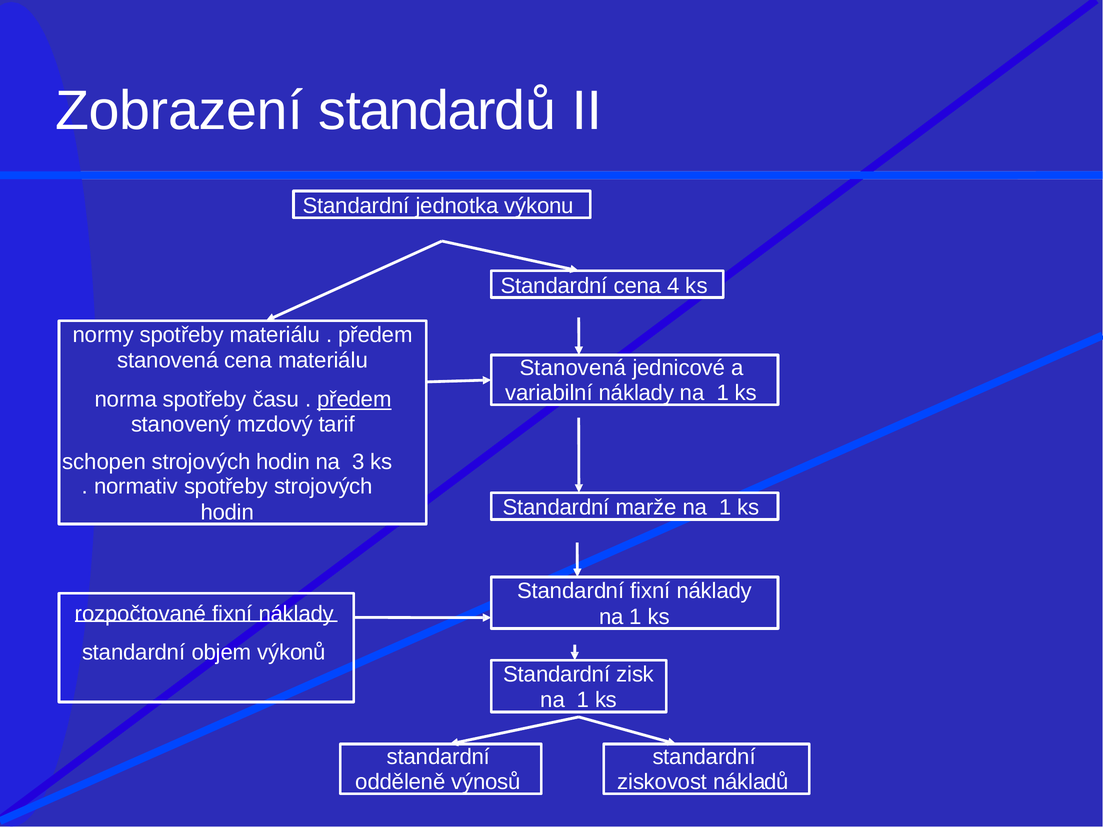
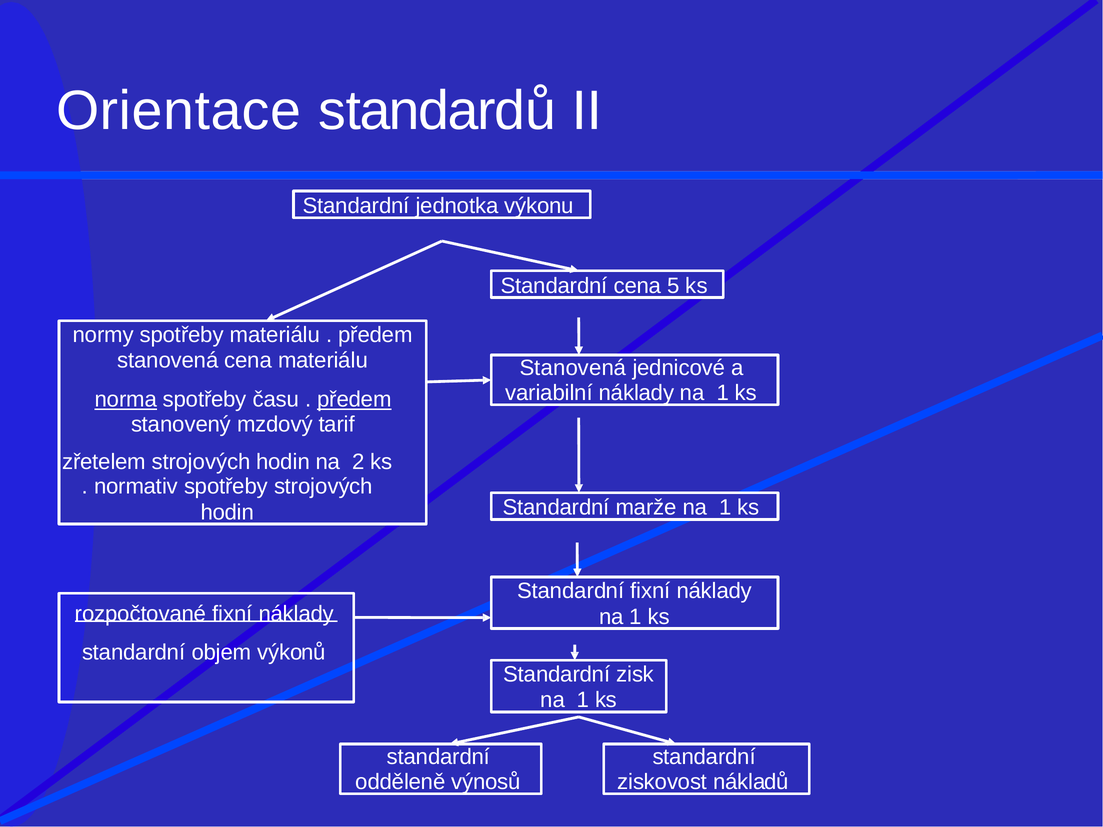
Zobrazení: Zobrazení -> Orientace (179, 111)
4: 4 -> 5 (673, 286)
norma underline: none -> present (126, 400)
schopen: schopen -> zřetelem (104, 462)
3: 3 -> 2 (358, 462)
